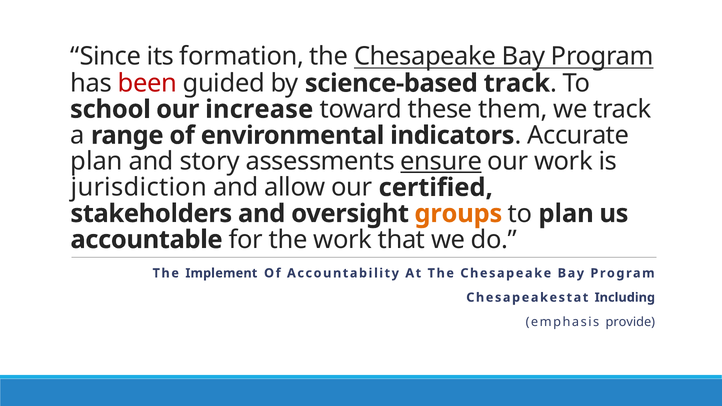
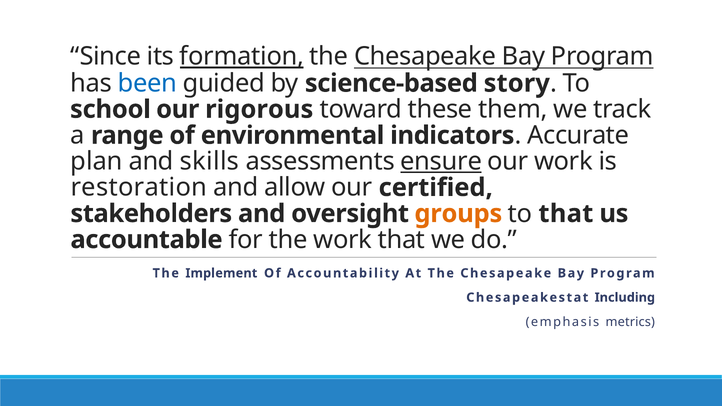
formation underline: none -> present (242, 57)
been colour: red -> blue (147, 83)
science-based track: track -> story (517, 83)
increase: increase -> rigorous (259, 109)
story: story -> skills (210, 162)
jurisdiction: jurisdiction -> restoration (139, 188)
to plan: plan -> that (566, 214)
provide: provide -> metrics (630, 322)
